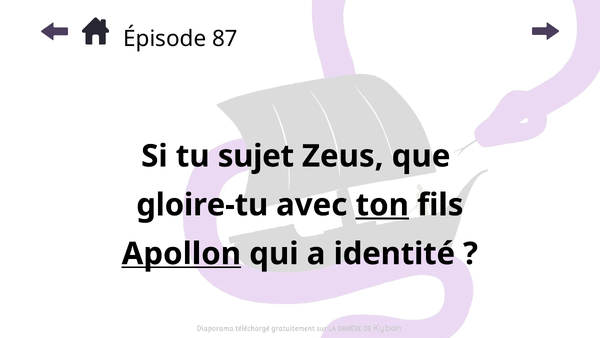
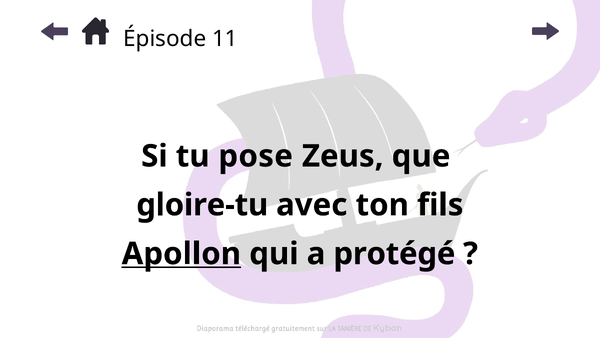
87: 87 -> 11 (225, 39)
sujet: sujet -> pose (256, 156)
ton underline: present -> none (382, 205)
identité: identité -> protégé (394, 253)
